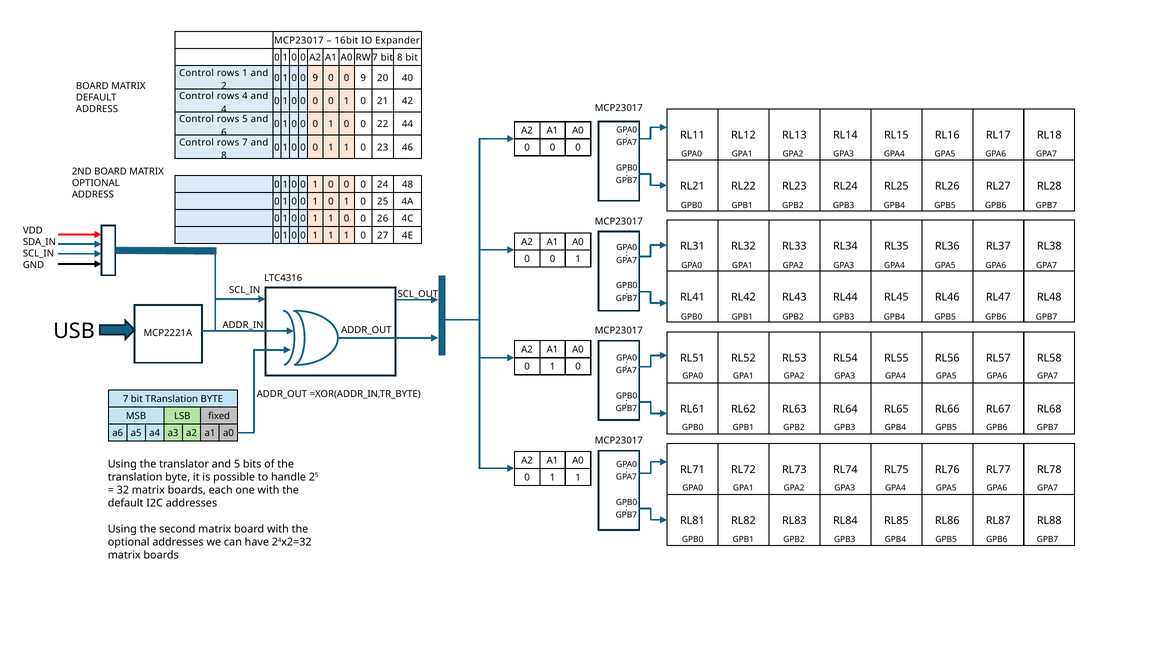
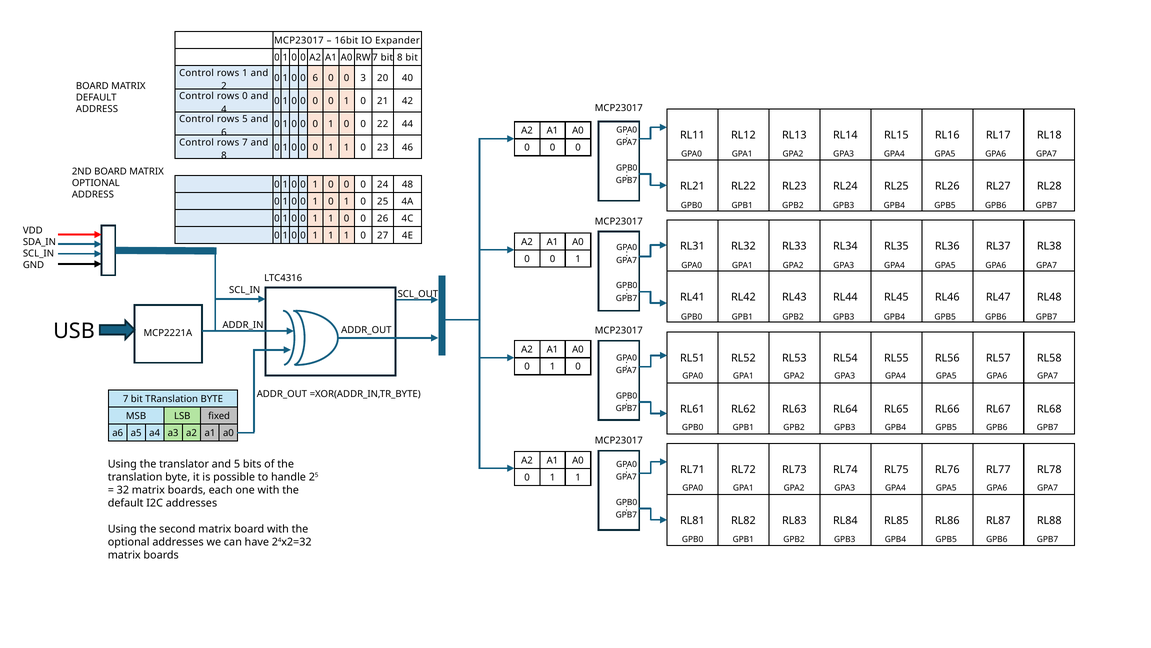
1 0 0 9: 9 -> 6 (315, 78)
9: 9 -> 3 (363, 78)
rows 4: 4 -> 0 (245, 96)
